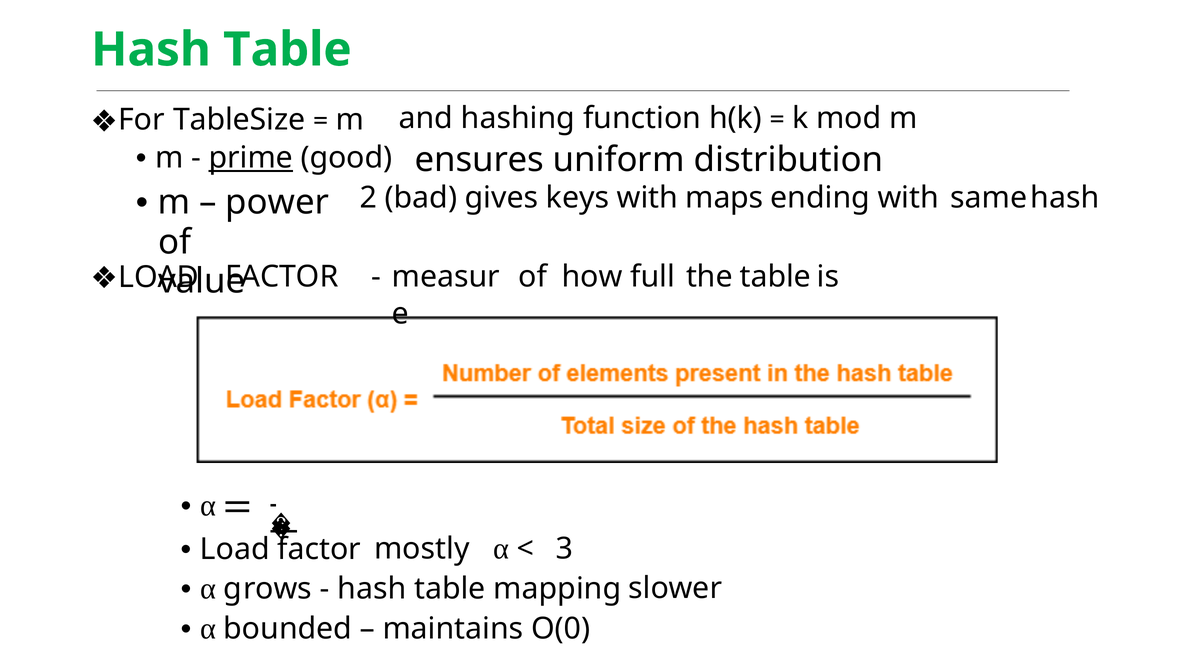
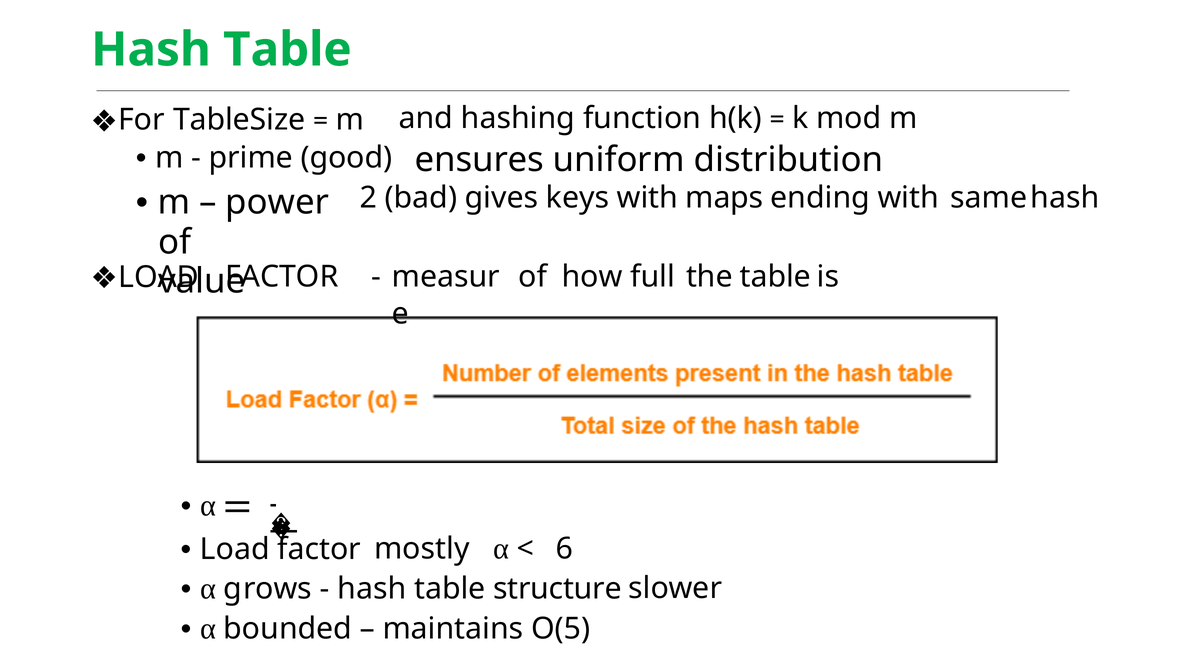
prime underline: present -> none (251, 158)
3: 3 -> 6 (564, 548)
mapping: mapping -> structure (557, 588)
O(0: O(0 -> O(5 (561, 628)
